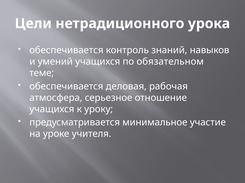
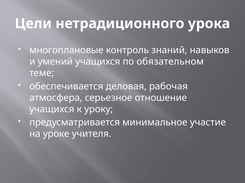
обеспечивается: обеспечивается -> многоплановые (66, 50)
